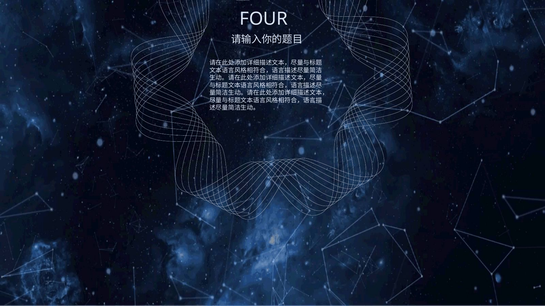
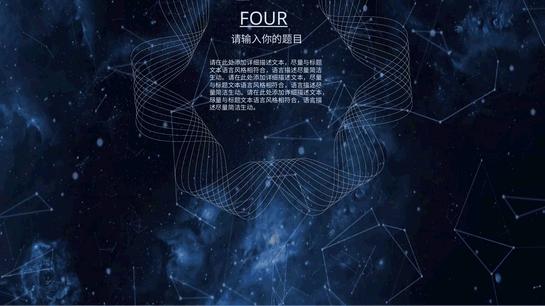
FOUR underline: none -> present (264, 19)
